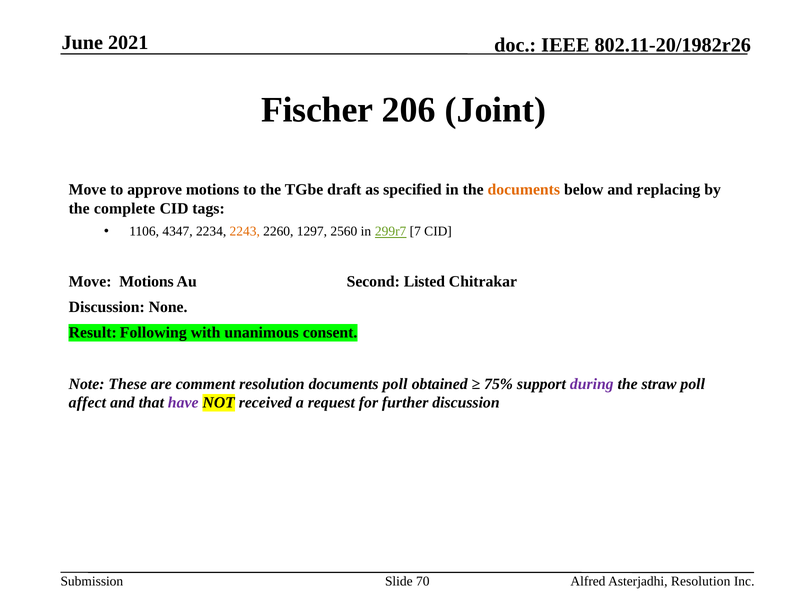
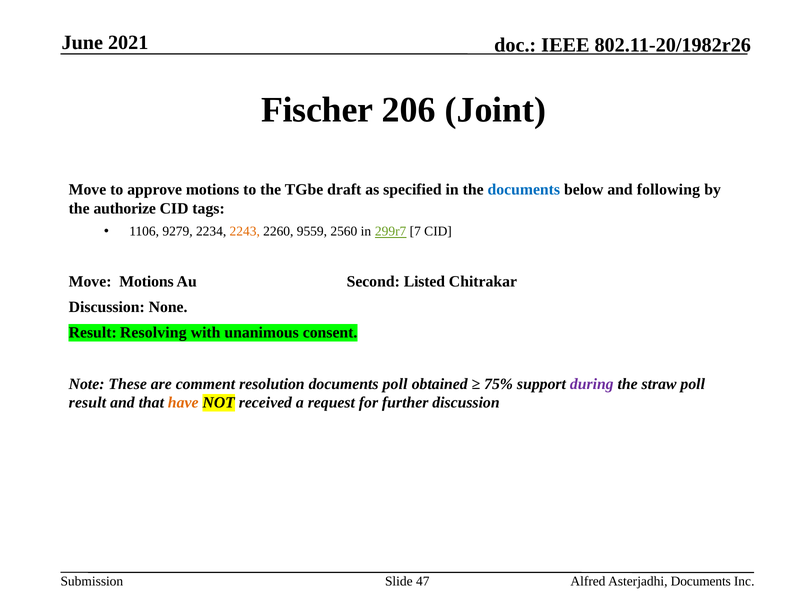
documents colour: orange -> blue (524, 190)
replacing: replacing -> following (668, 190)
complete: complete -> authorize (125, 209)
4347: 4347 -> 9279 (178, 231)
1297: 1297 -> 9559 (312, 231)
Following: Following -> Resolving (153, 333)
affect: affect -> result (87, 403)
have colour: purple -> orange (183, 403)
70: 70 -> 47 (423, 581)
Asterjadhi Resolution: Resolution -> Documents (701, 581)
